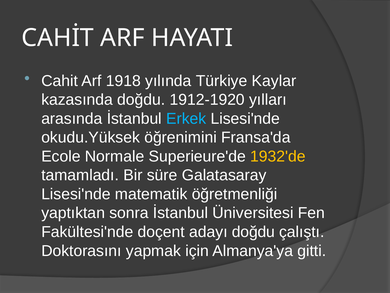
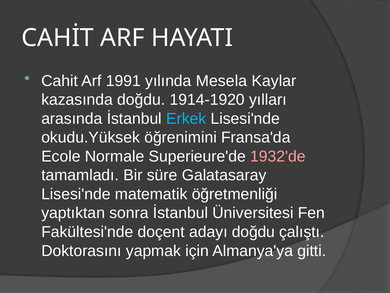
1918: 1918 -> 1991 (123, 81)
Türkiye: Türkiye -> Mesela (222, 81)
1912-1920: 1912-1920 -> 1914-1920 (207, 100)
1932'de colour: yellow -> pink (278, 156)
